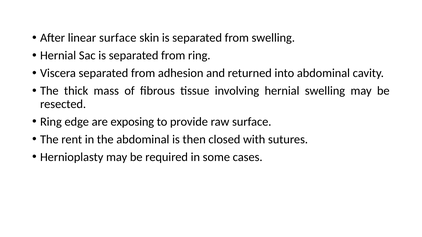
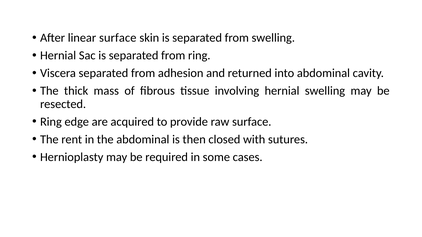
exposing: exposing -> acquired (132, 122)
